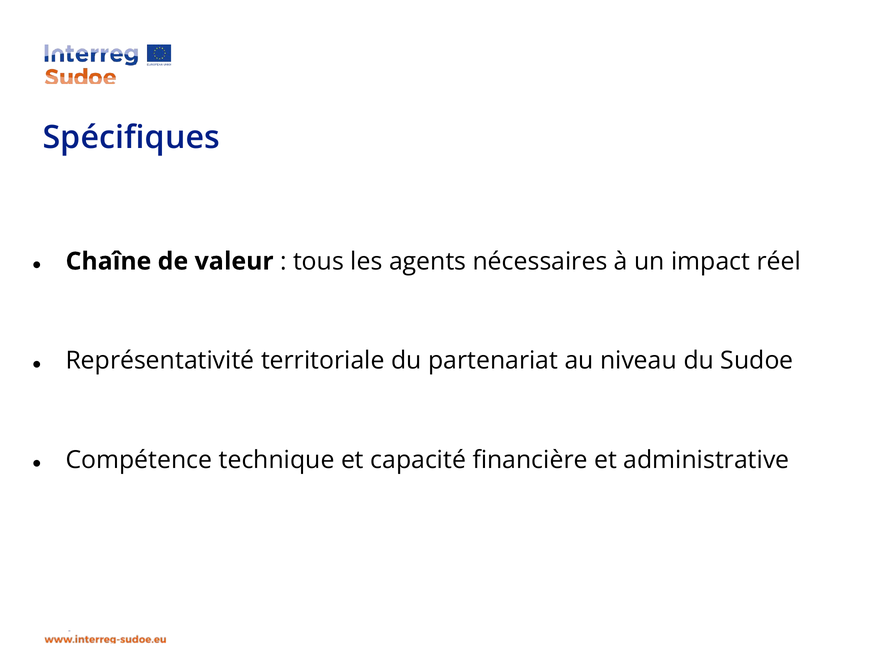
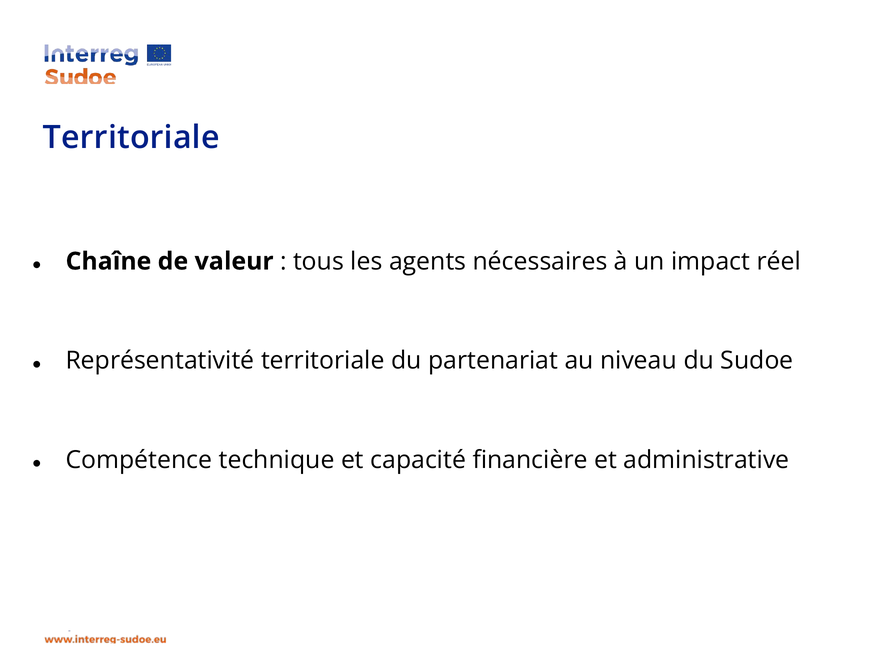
Spécifiques: Spécifiques -> Territoriale (131, 138)
